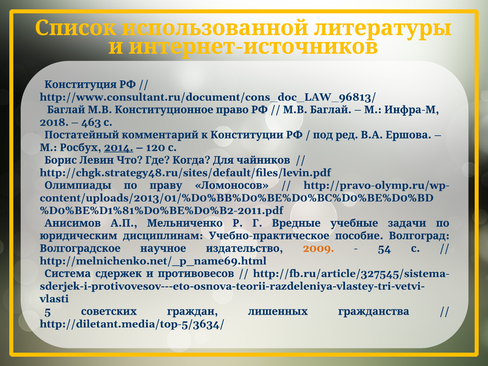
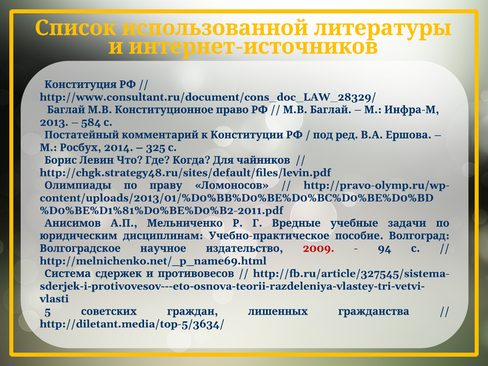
http://www.consultant.ru/document/cons_doc_LAW_96813/: http://www.consultant.ru/document/cons_doc_LAW_96813/ -> http://www.consultant.ru/document/cons_doc_LAW_28329/ (208, 97)
2018: 2018 -> 2013 (54, 122)
463: 463 -> 584 (91, 122)
2014 underline: present -> none (119, 148)
120: 120 -> 325 (156, 148)
2009 colour: orange -> red (319, 248)
54: 54 -> 94 (385, 248)
